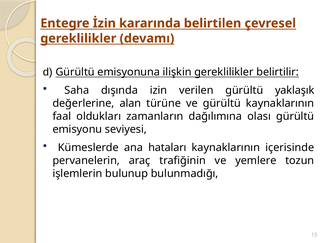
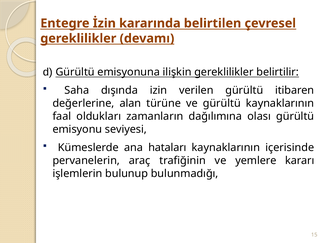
yaklaşık: yaklaşık -> itibaren (295, 91)
tozun: tozun -> kararı (300, 161)
